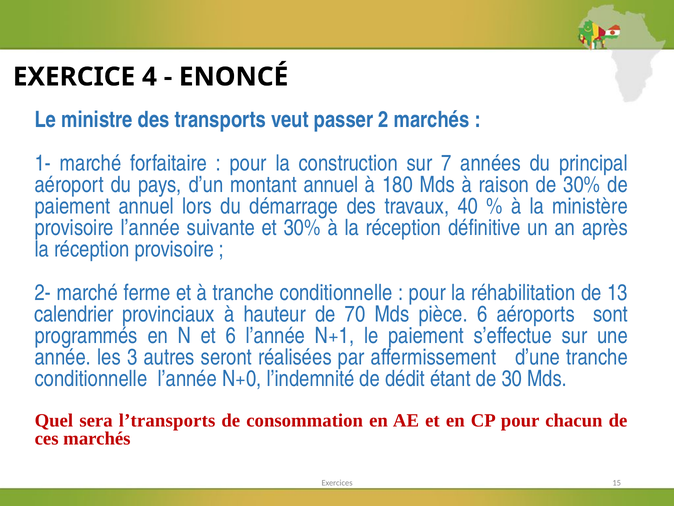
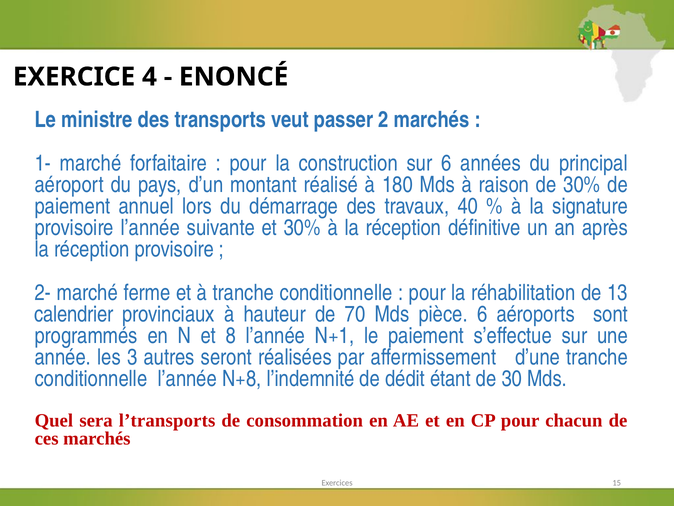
sur 7: 7 -> 6 (446, 163)
montant annuel: annuel -> réalisé (331, 185)
ministère: ministère -> signature (590, 206)
et 6: 6 -> 8 (231, 336)
N+0: N+0 -> N+8 (242, 379)
